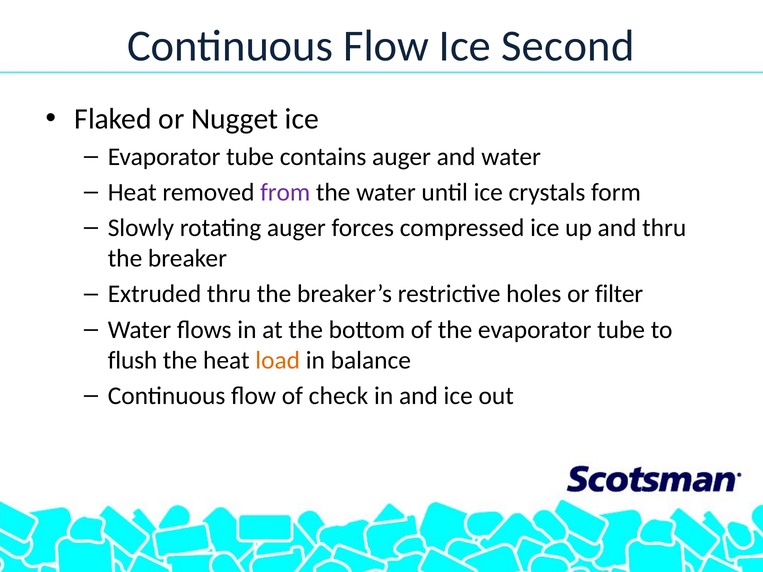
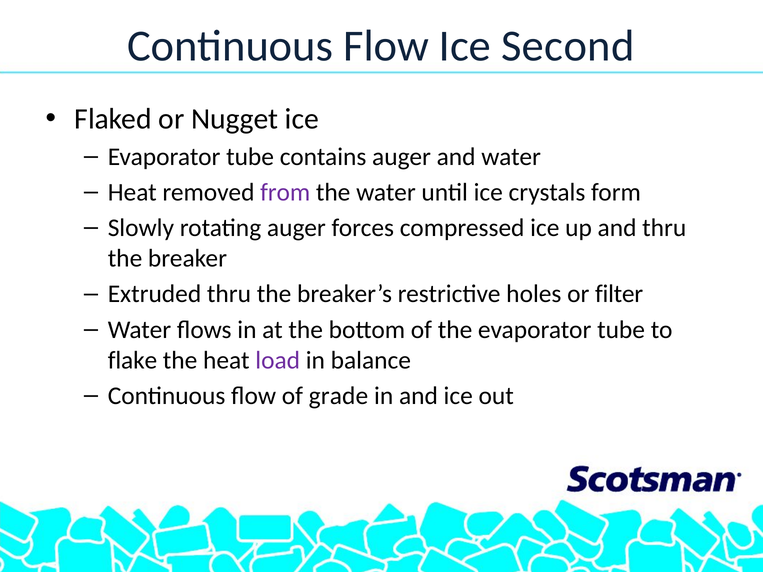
flush: flush -> flake (133, 360)
load colour: orange -> purple (278, 360)
check: check -> grade (338, 396)
